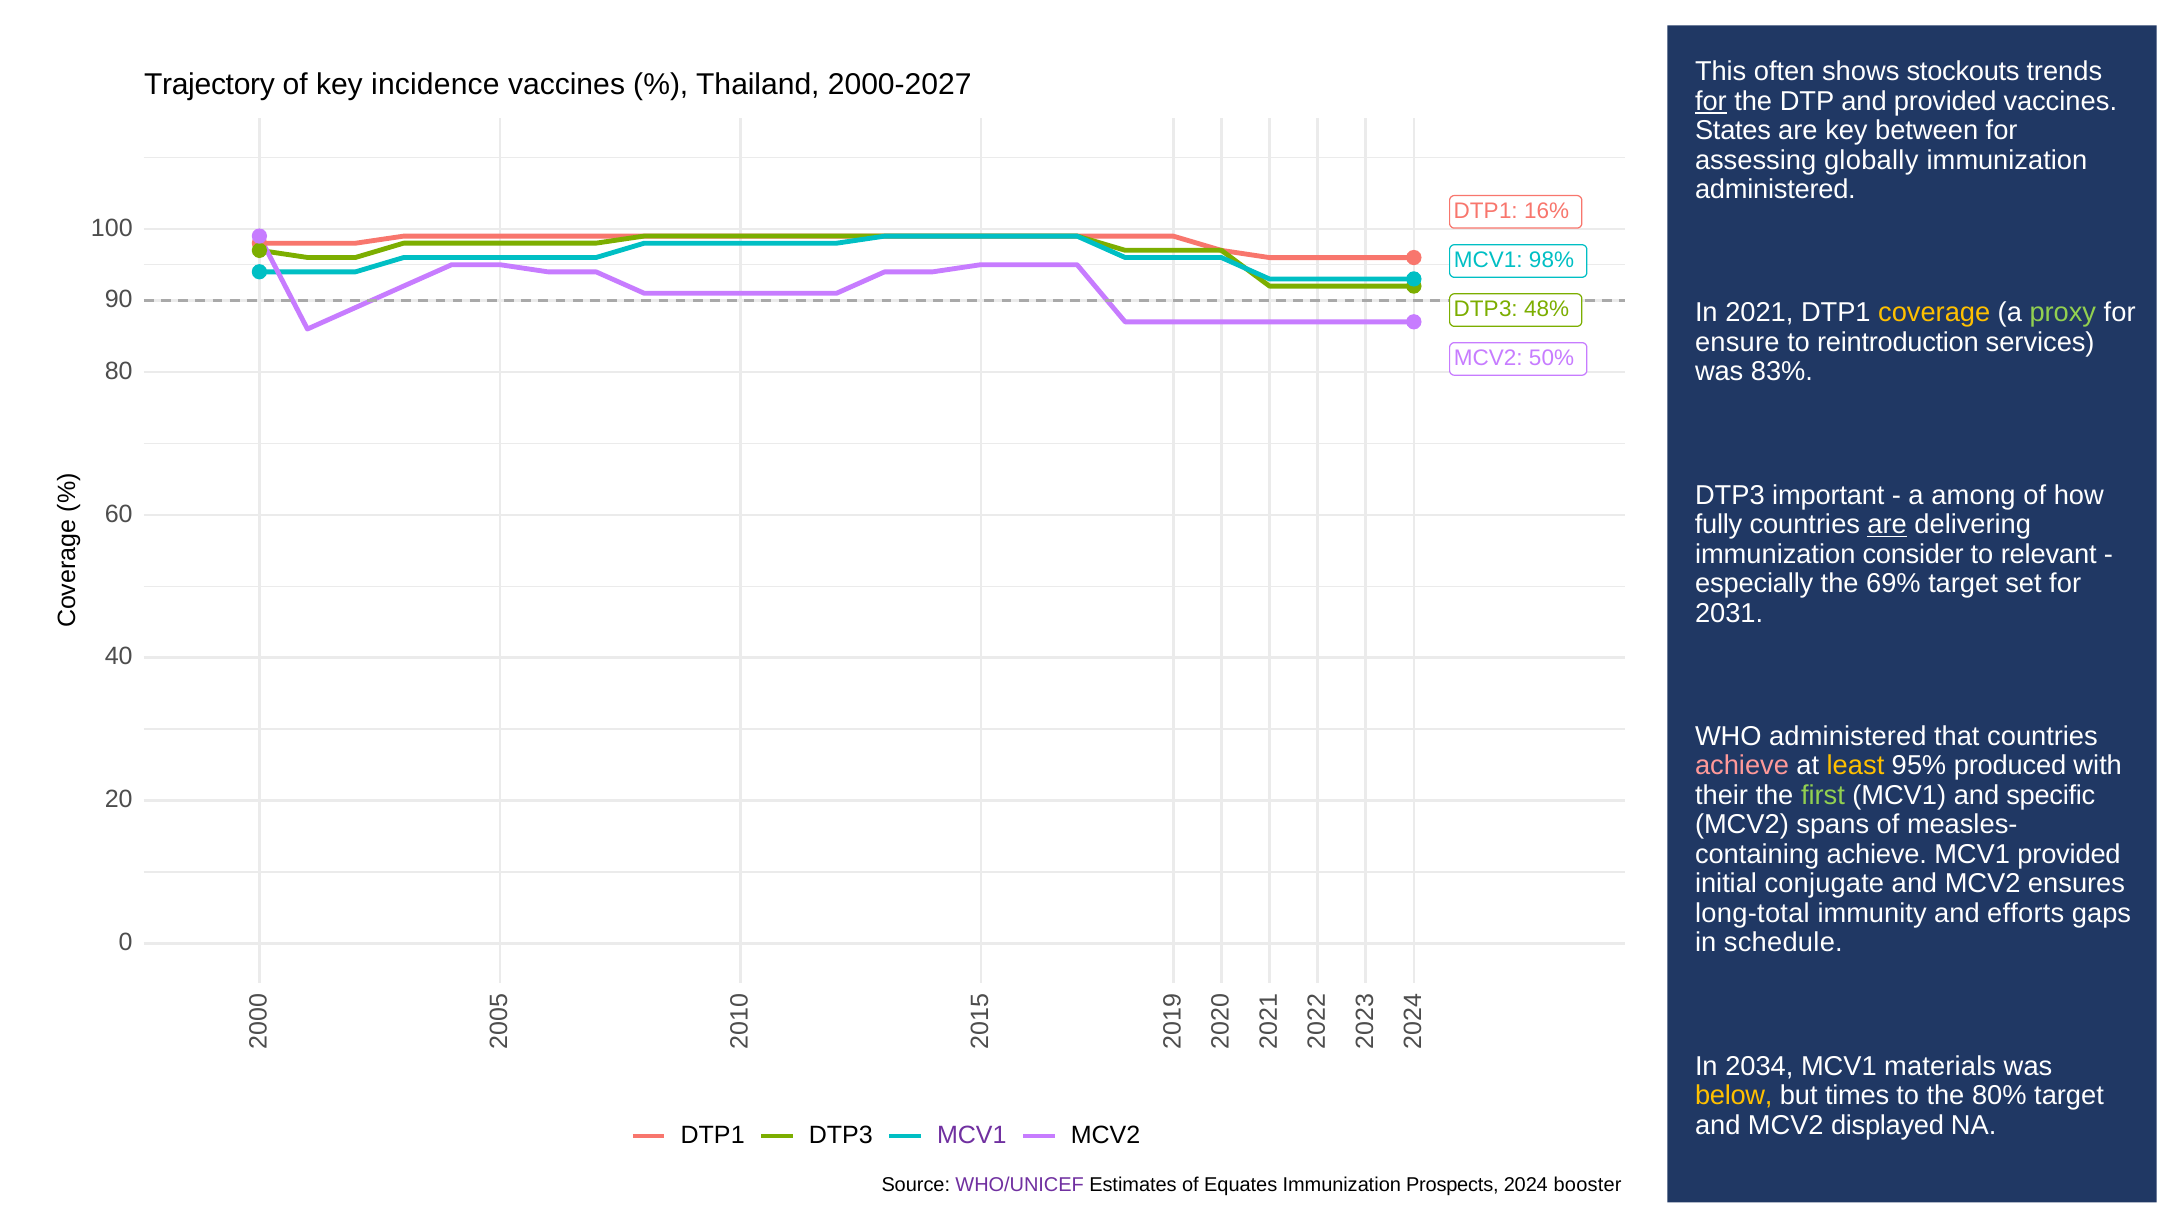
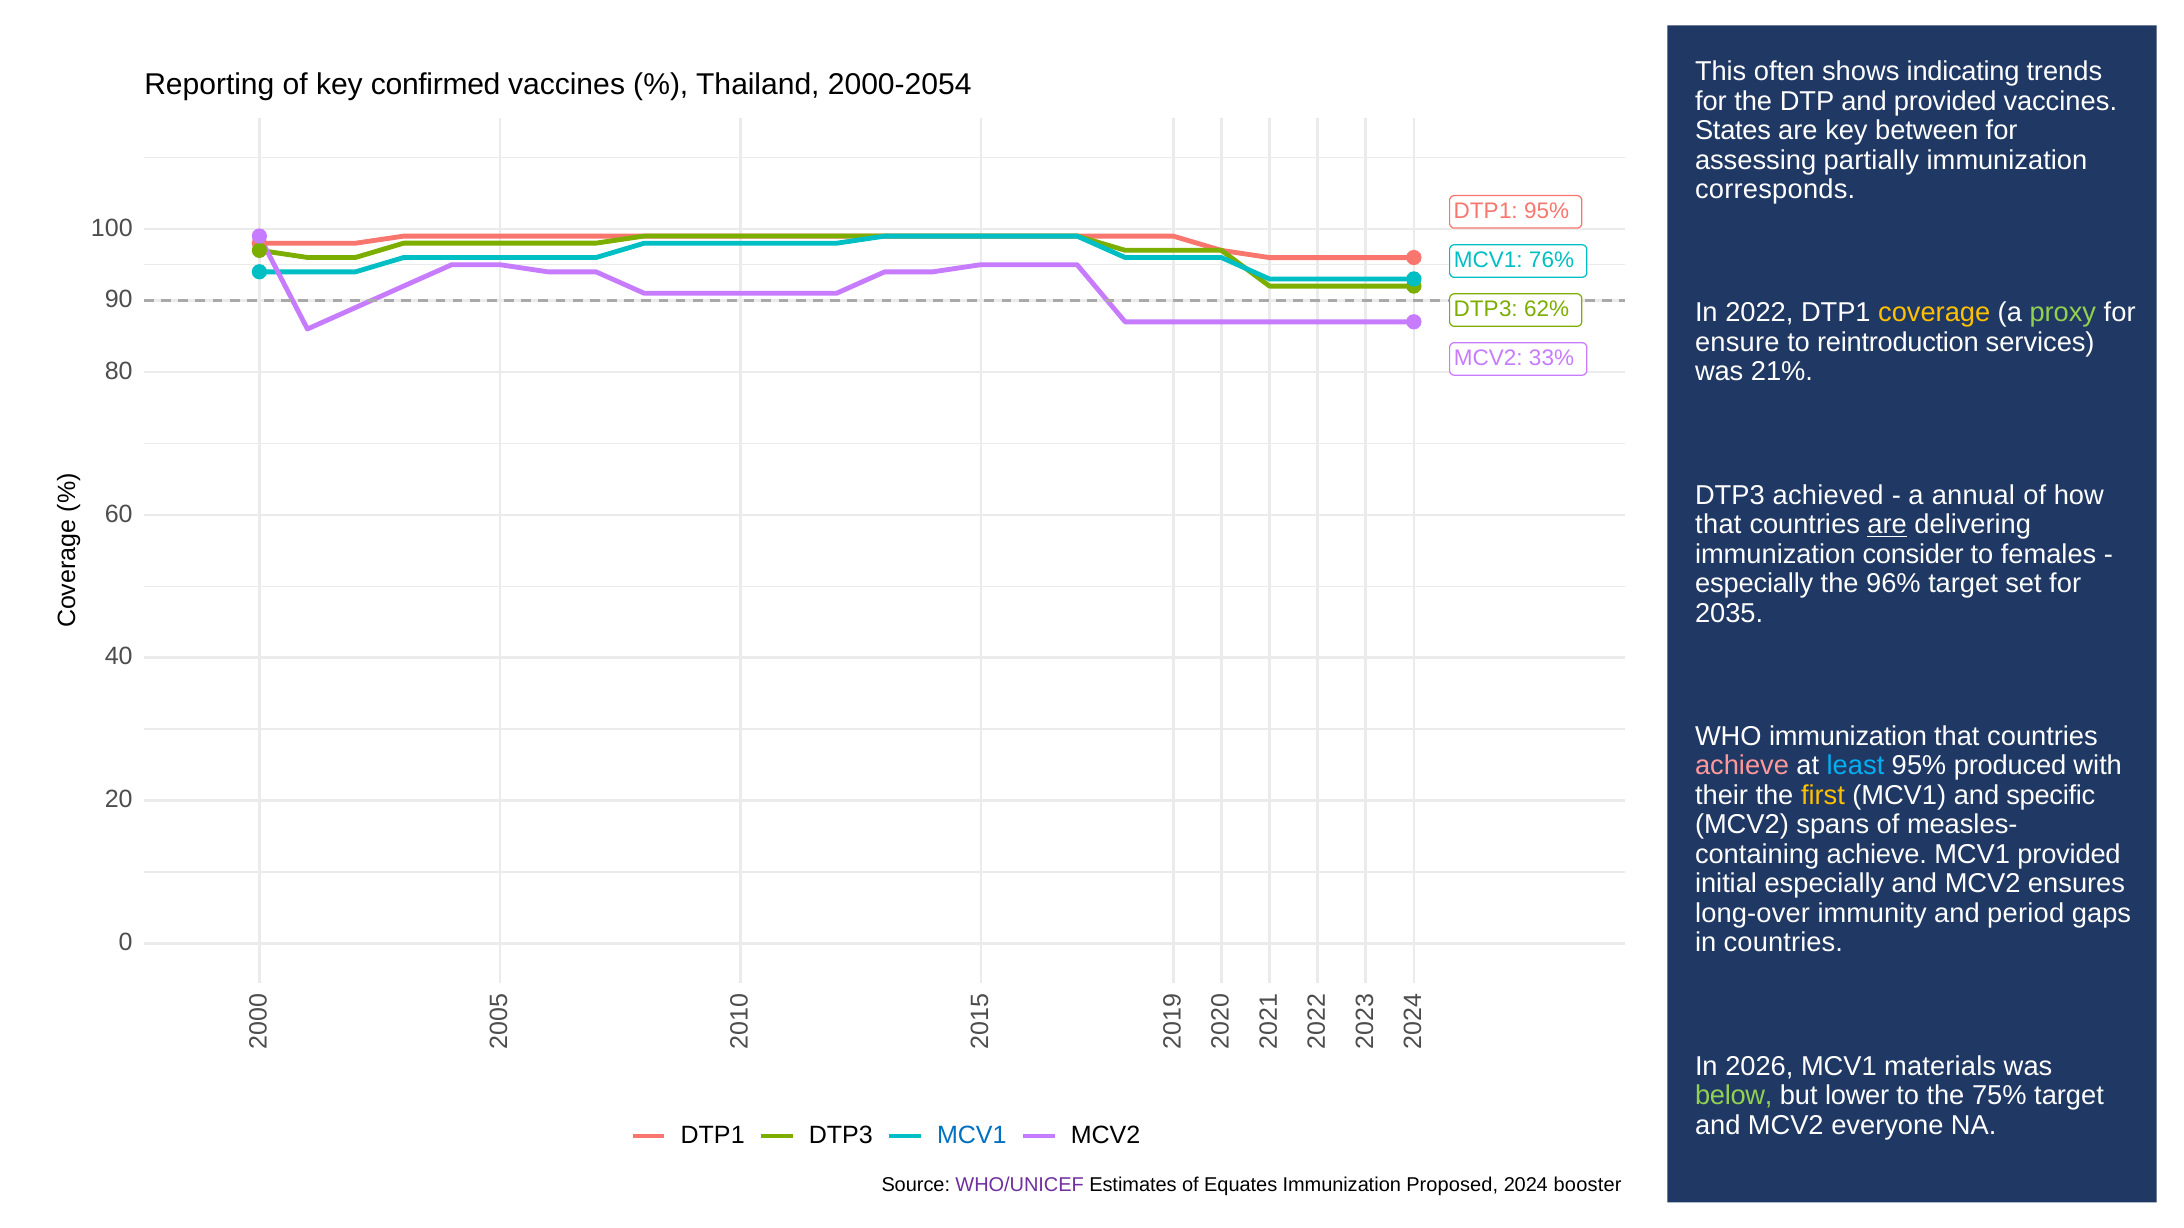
stockouts: stockouts -> indicating (1963, 72)
Trajectory: Trajectory -> Reporting (209, 84)
incidence: incidence -> confirmed (436, 84)
2000-2027: 2000-2027 -> 2000-2054 (900, 84)
for underline: present -> none (1711, 101)
globally: globally -> partially (1871, 160)
administered: administered -> corresponds (1775, 190)
DTP1 16%: 16% -> 95% (1547, 211)
98%: 98% -> 76% (1552, 260)
48%: 48% -> 62% (1547, 309)
2021: 2021 -> 2022 (1759, 313)
50%: 50% -> 33% (1552, 358)
83%: 83% -> 21% (1782, 372)
important: important -> achieved (1828, 495)
among: among -> annual (1973, 495)
fully: fully -> that (1718, 525)
relevant: relevant -> females (2049, 554)
69%: 69% -> 96% (1893, 584)
2031: 2031 -> 2035 (1729, 613)
WHO administered: administered -> immunization (1848, 737)
least colour: yellow -> light blue (1855, 766)
first colour: light green -> yellow (1823, 796)
initial conjugate: conjugate -> especially (1824, 884)
long-total: long-total -> long-over (1753, 914)
efforts: efforts -> period (2026, 914)
in schedule: schedule -> countries (1783, 943)
2034: 2034 -> 2026 (1759, 1067)
below colour: yellow -> light green (1734, 1096)
times: times -> lower (1857, 1096)
80%: 80% -> 75% (1999, 1096)
displayed: displayed -> everyone (1887, 1125)
MCV1 colour: purple -> blue (972, 1135)
Prospects: Prospects -> Proposed (1452, 1185)
